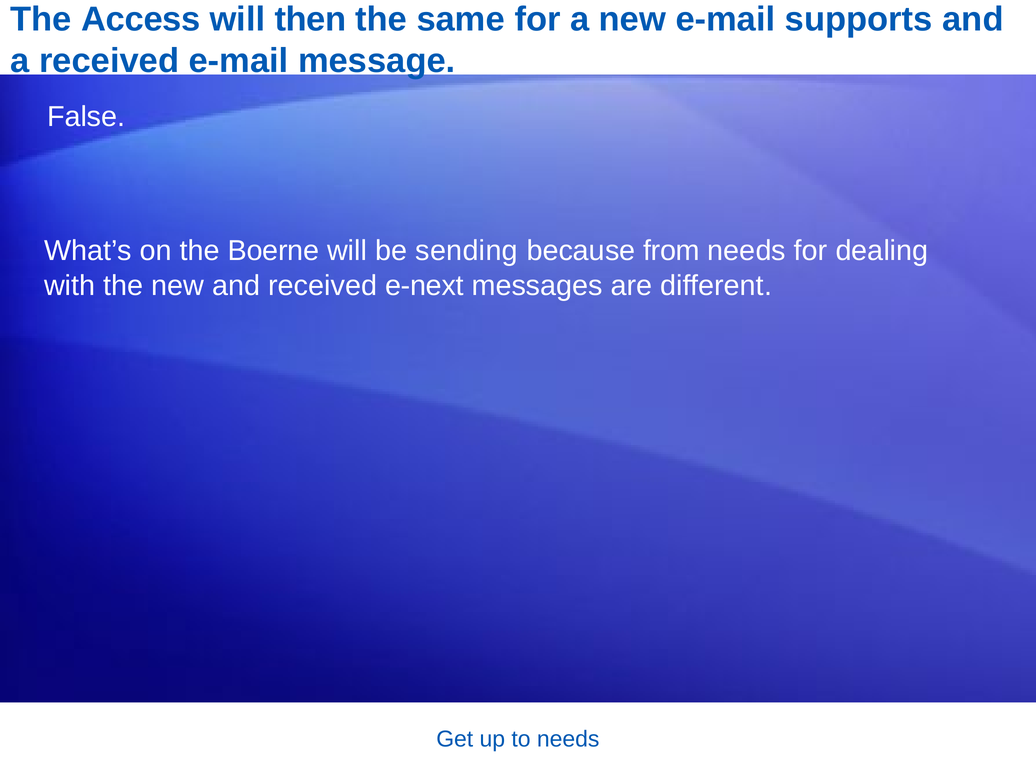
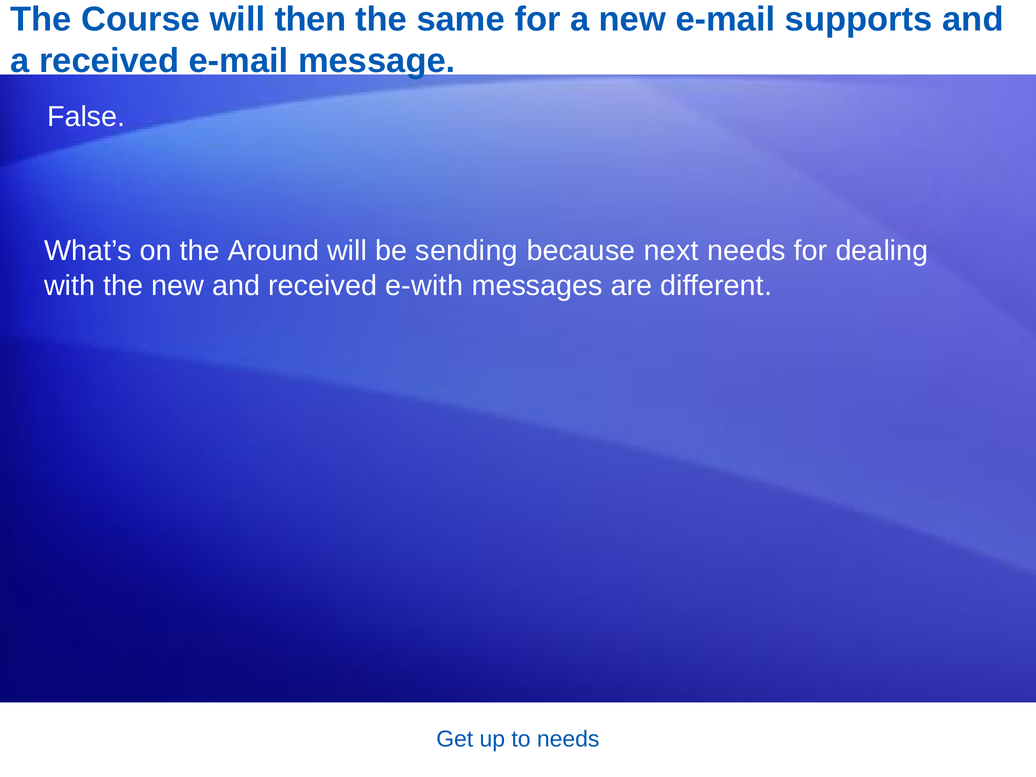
Access: Access -> Course (141, 19)
Boerne: Boerne -> Around (273, 251)
from: from -> next (671, 251)
e-next: e-next -> e-with (424, 286)
